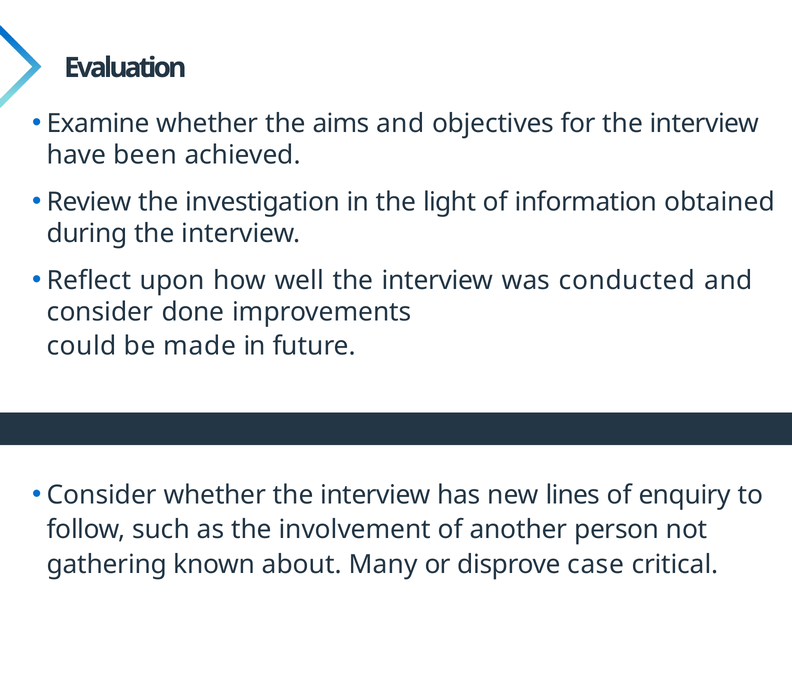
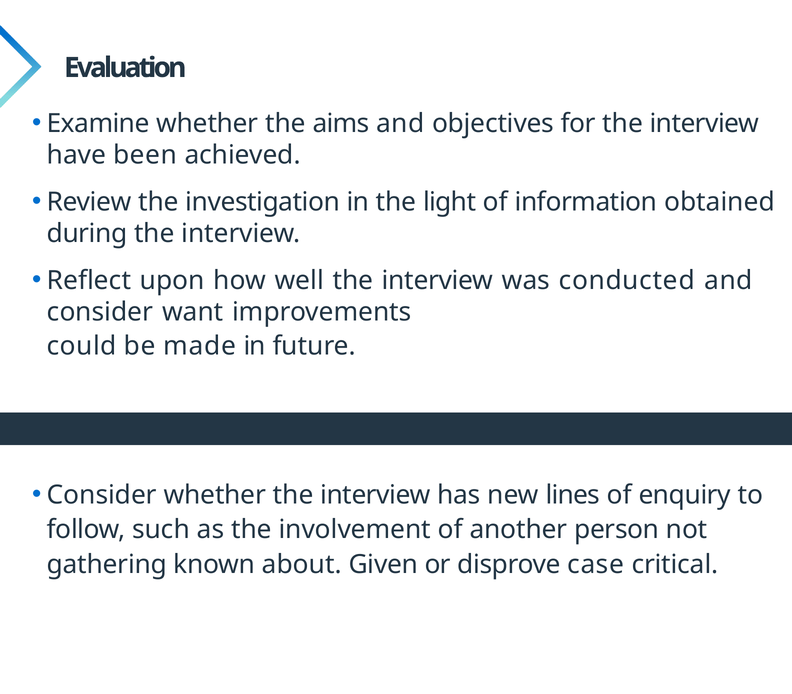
done: done -> want (193, 312)
Many: Many -> Given (383, 565)
